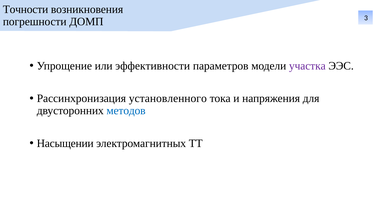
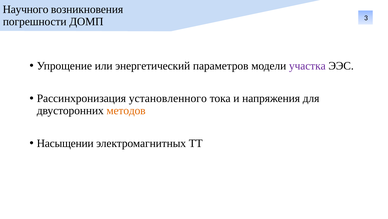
Точности: Точности -> Научного (26, 9)
эффективности: эффективности -> энергетический (153, 66)
методов colour: blue -> orange (126, 110)
